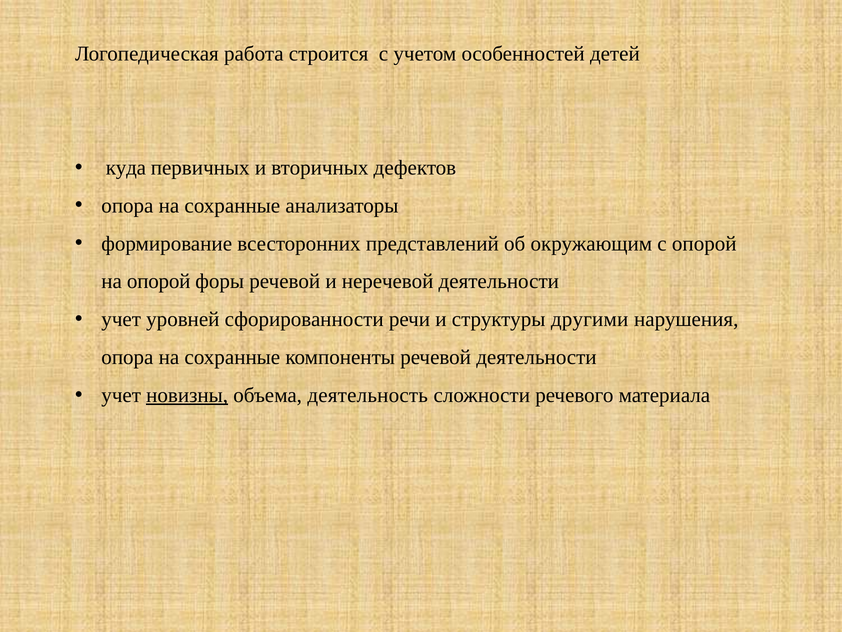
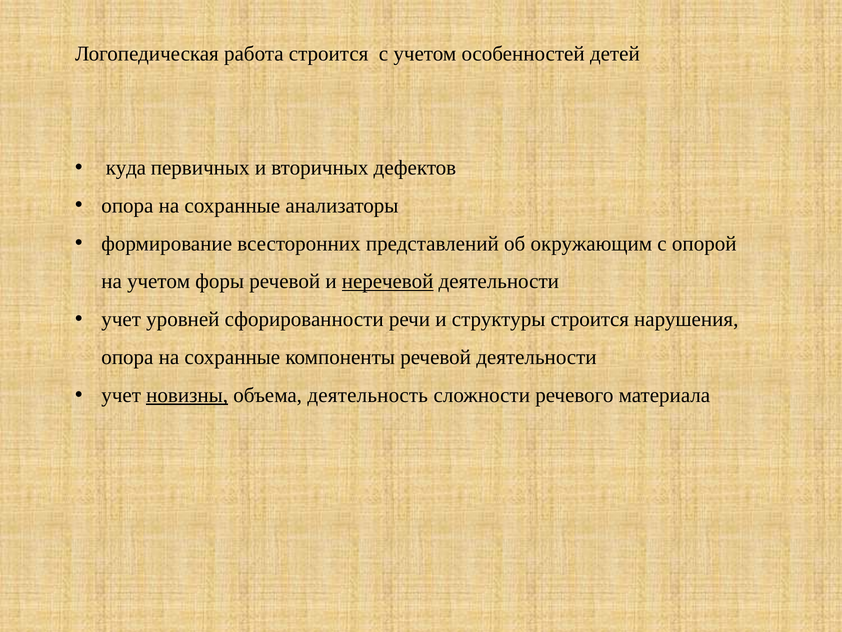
на опорой: опорой -> учетом (159, 281)
неречевой underline: none -> present (388, 281)
структуры другими: другими -> строится (590, 319)
